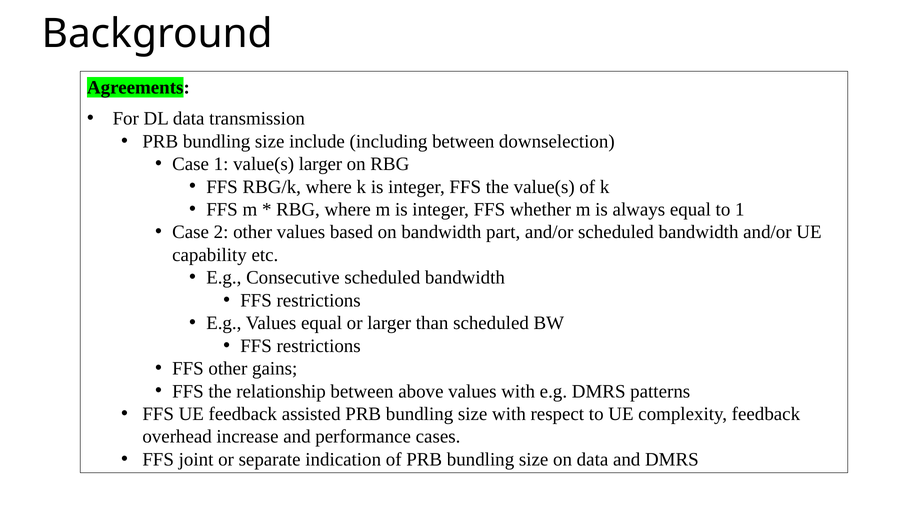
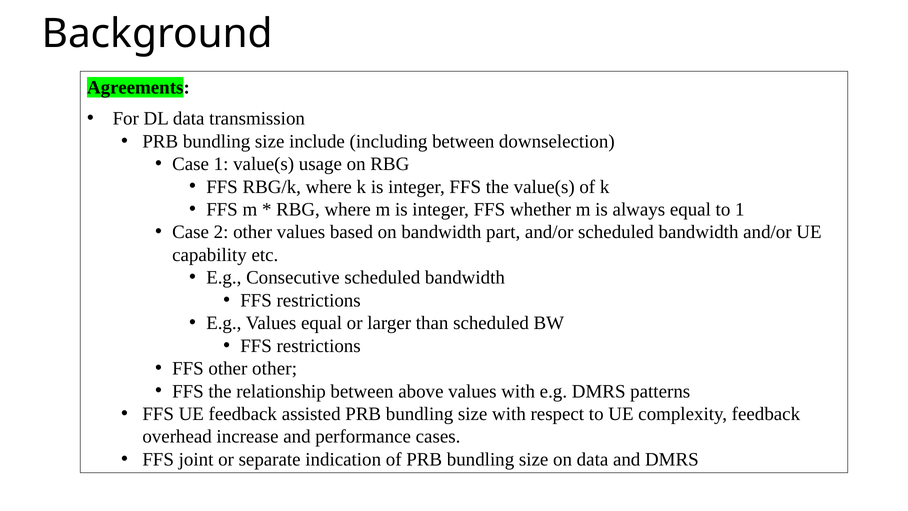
value(s larger: larger -> usage (320, 164)
other gains: gains -> other (275, 368)
